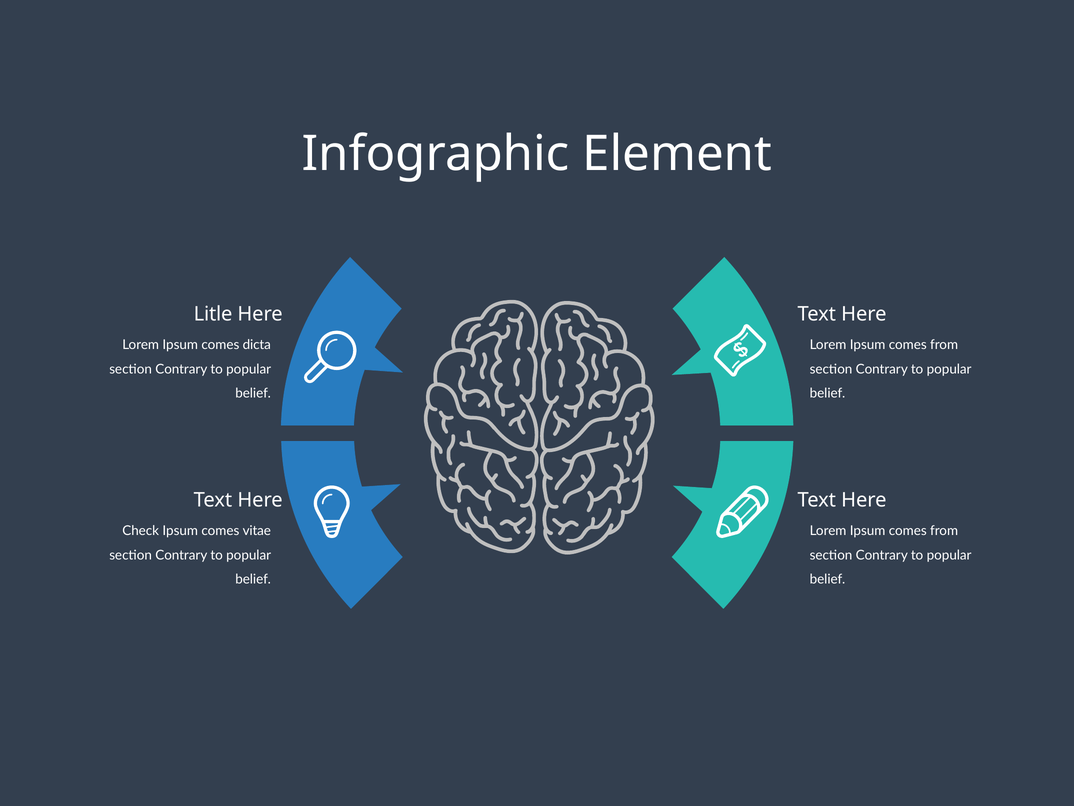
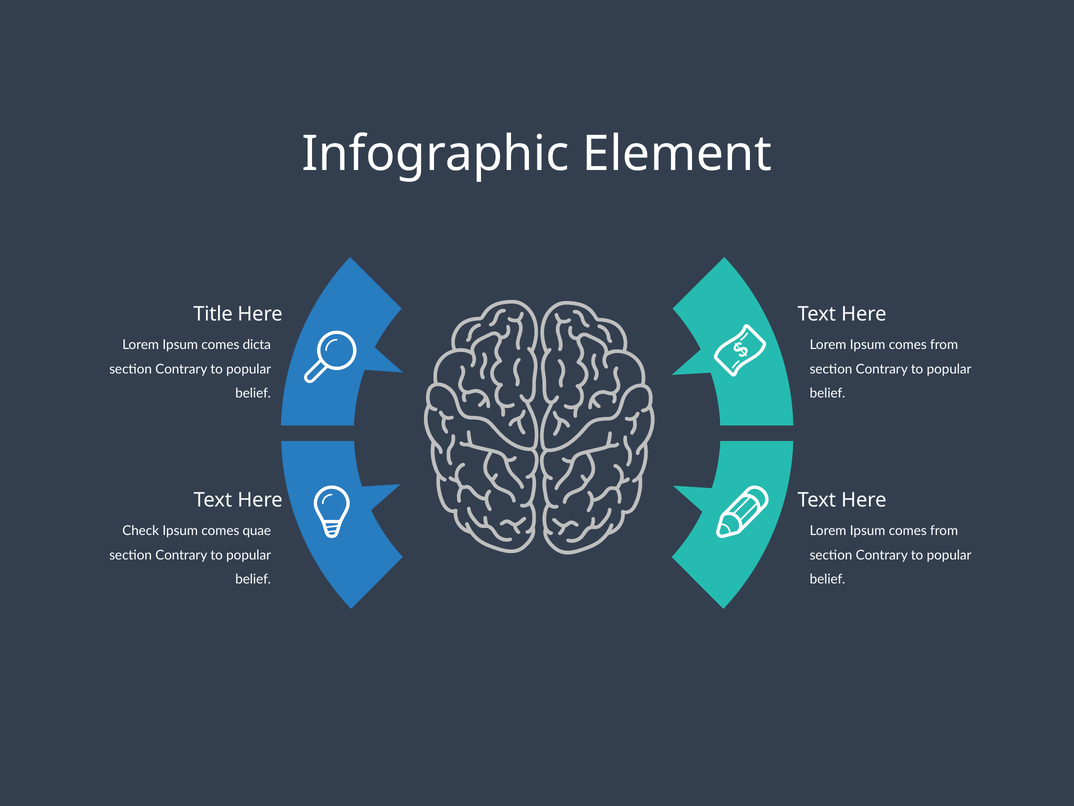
Litle: Litle -> Title (213, 314)
vitae: vitae -> quae (257, 531)
